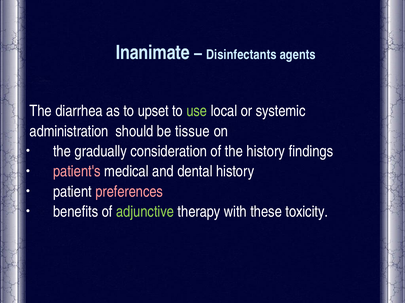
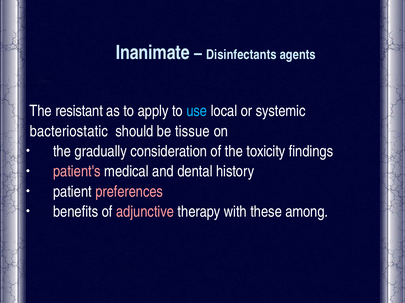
diarrhea: diarrhea -> resistant (79, 111)
upset: upset -> apply (153, 111)
use colour: light green -> light blue (197, 111)
administration: administration -> bacteriostatic (69, 132)
the history: history -> toxicity (266, 152)
adjunctive colour: light green -> pink (145, 212)
toxicity: toxicity -> among (307, 212)
